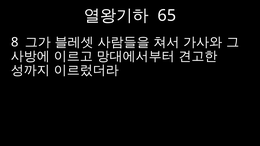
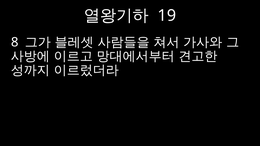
65: 65 -> 19 (167, 16)
